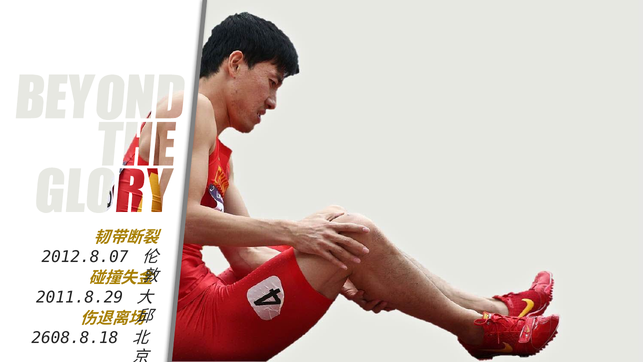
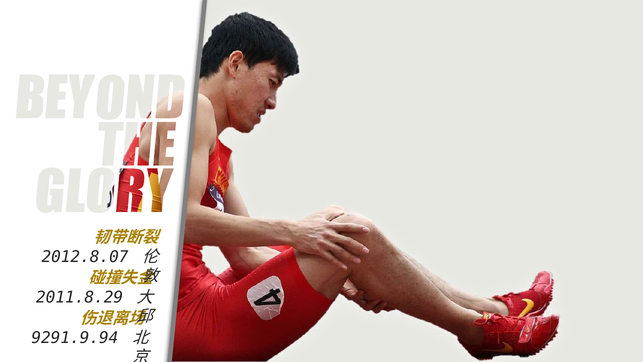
2608.8.18: 2608.8.18 -> 9291.9.94 (75, 338)
